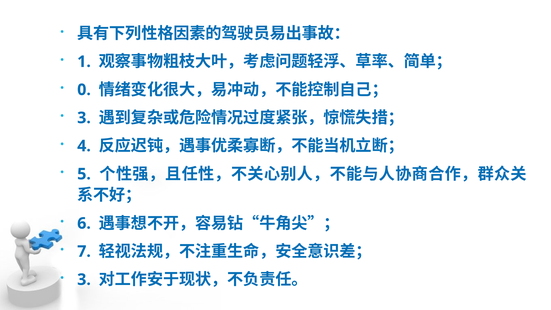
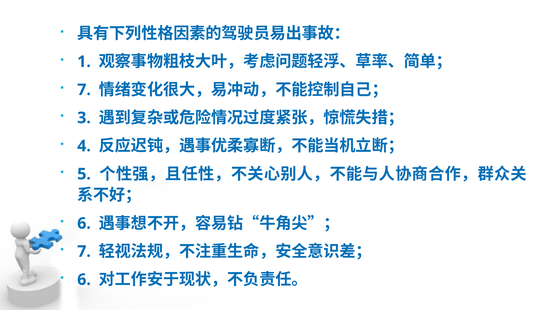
0: 0 -> 7 (84, 90)
3: 3 -> 6 (84, 280)
